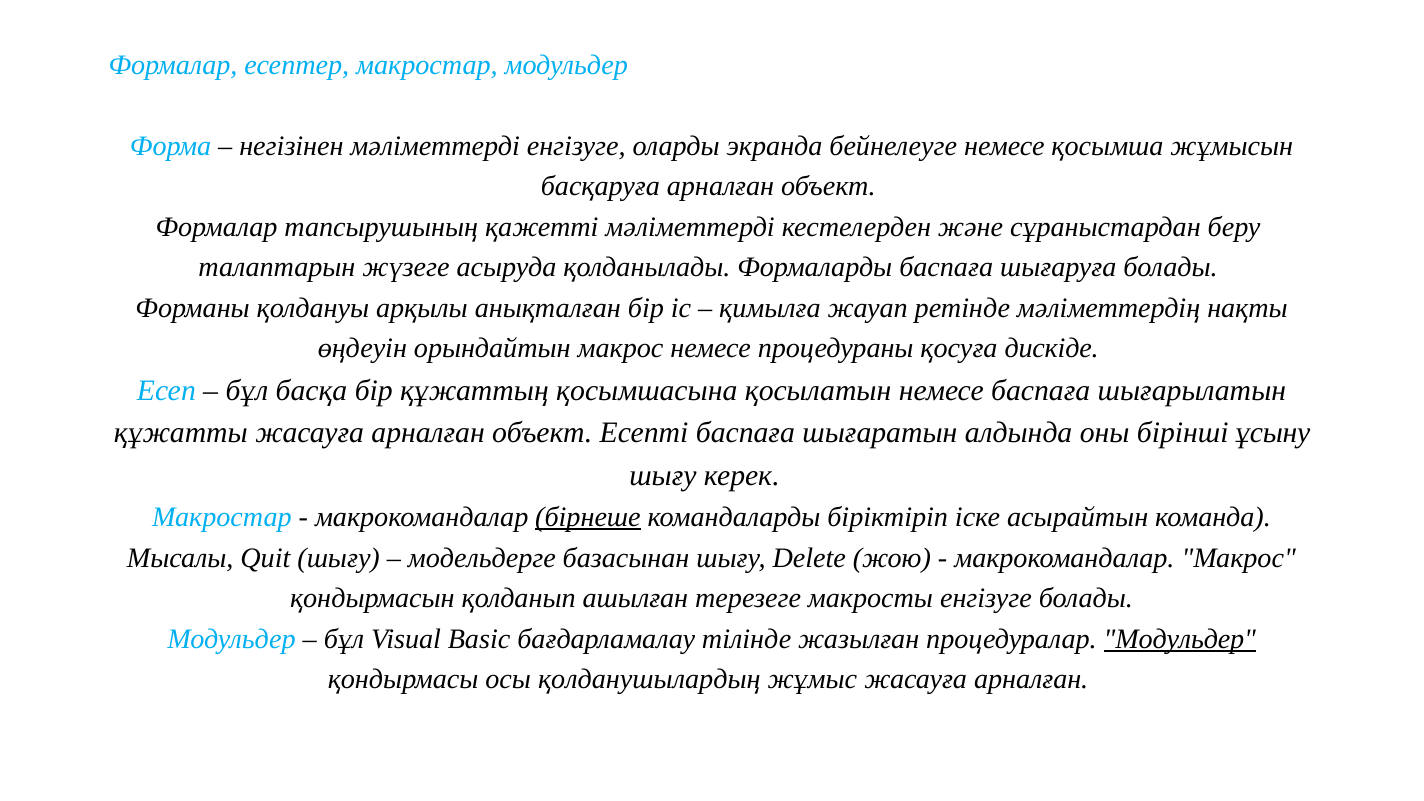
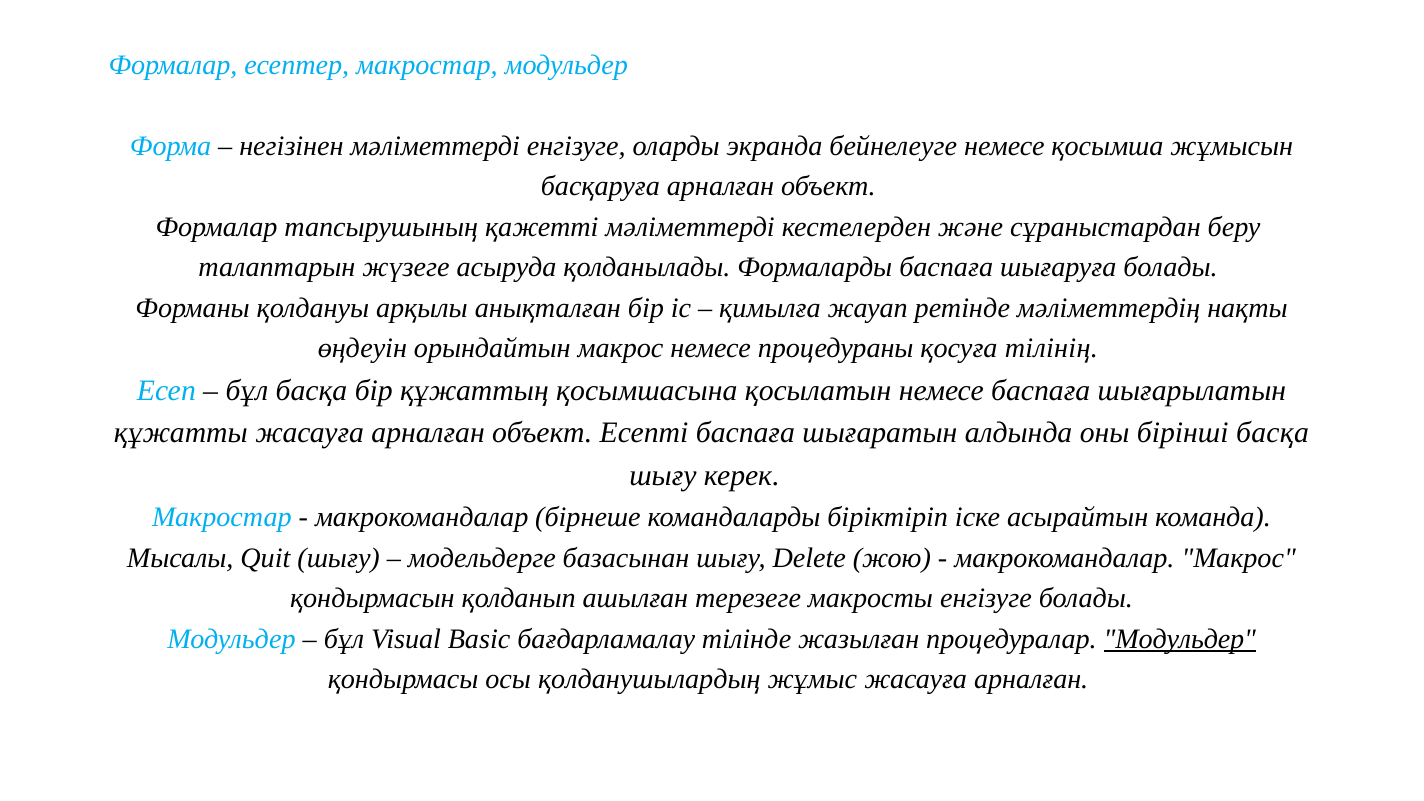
дискіде: дискіде -> тілінің (1051, 348)
бірінші ұсыну: ұсыну -> басқа (1273, 433)
бірнеше underline: present -> none (588, 517)
